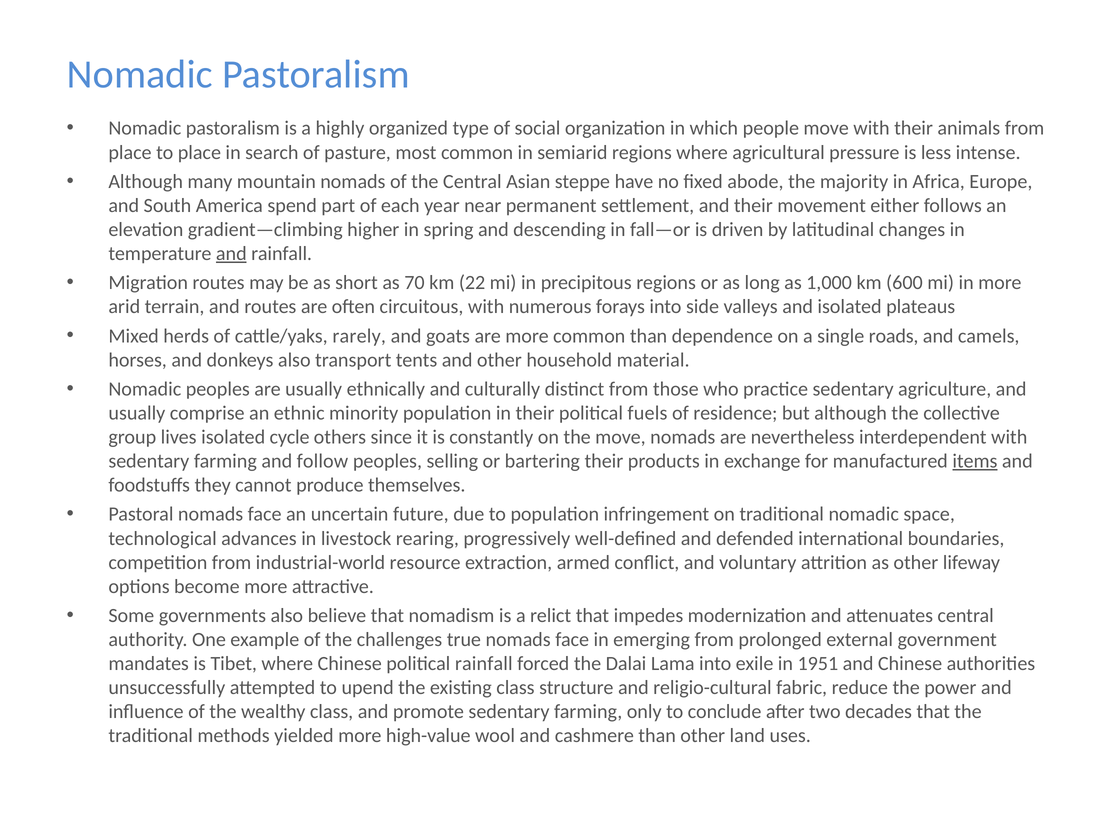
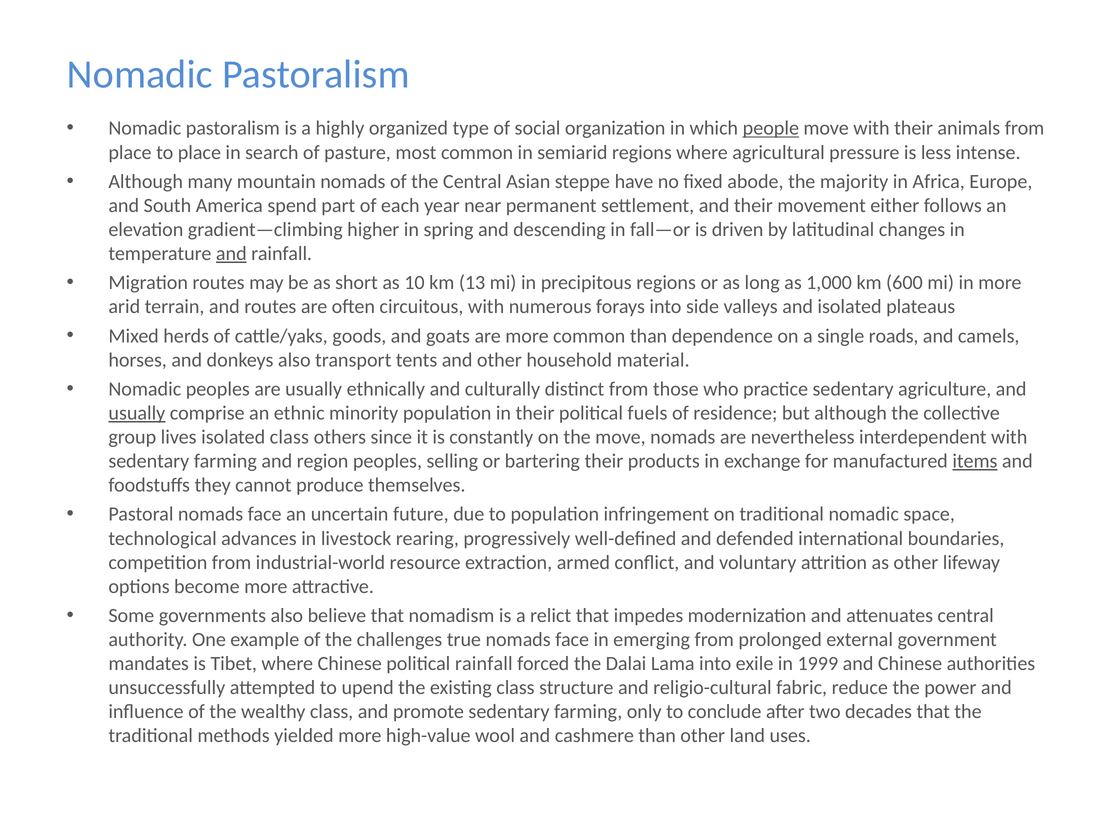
people underline: none -> present (771, 128)
70: 70 -> 10 (414, 283)
22: 22 -> 13 (472, 283)
rarely: rarely -> goods (359, 336)
usually underline: none -> present (137, 413)
isolated cycle: cycle -> class (289, 437)
follow: follow -> region (323, 461)
1951: 1951 -> 1999 (818, 664)
